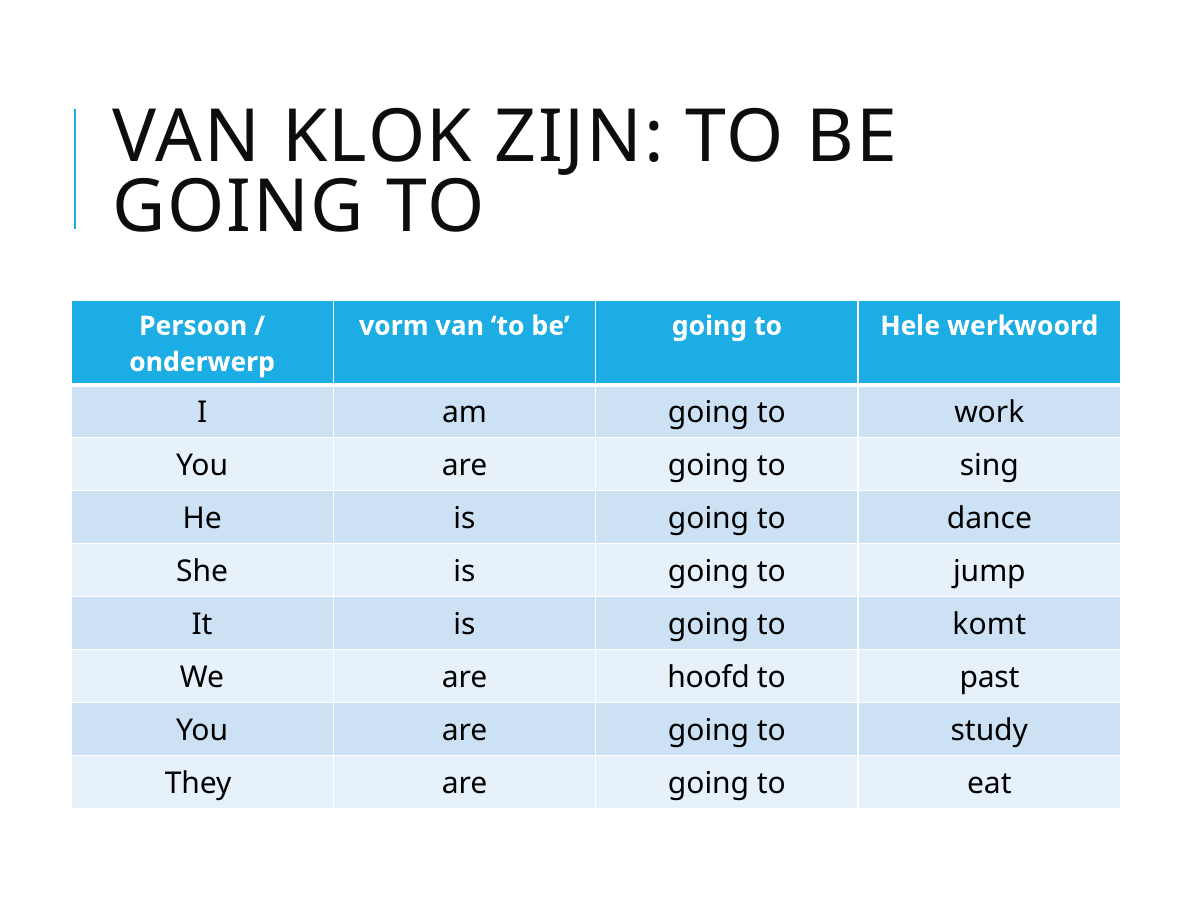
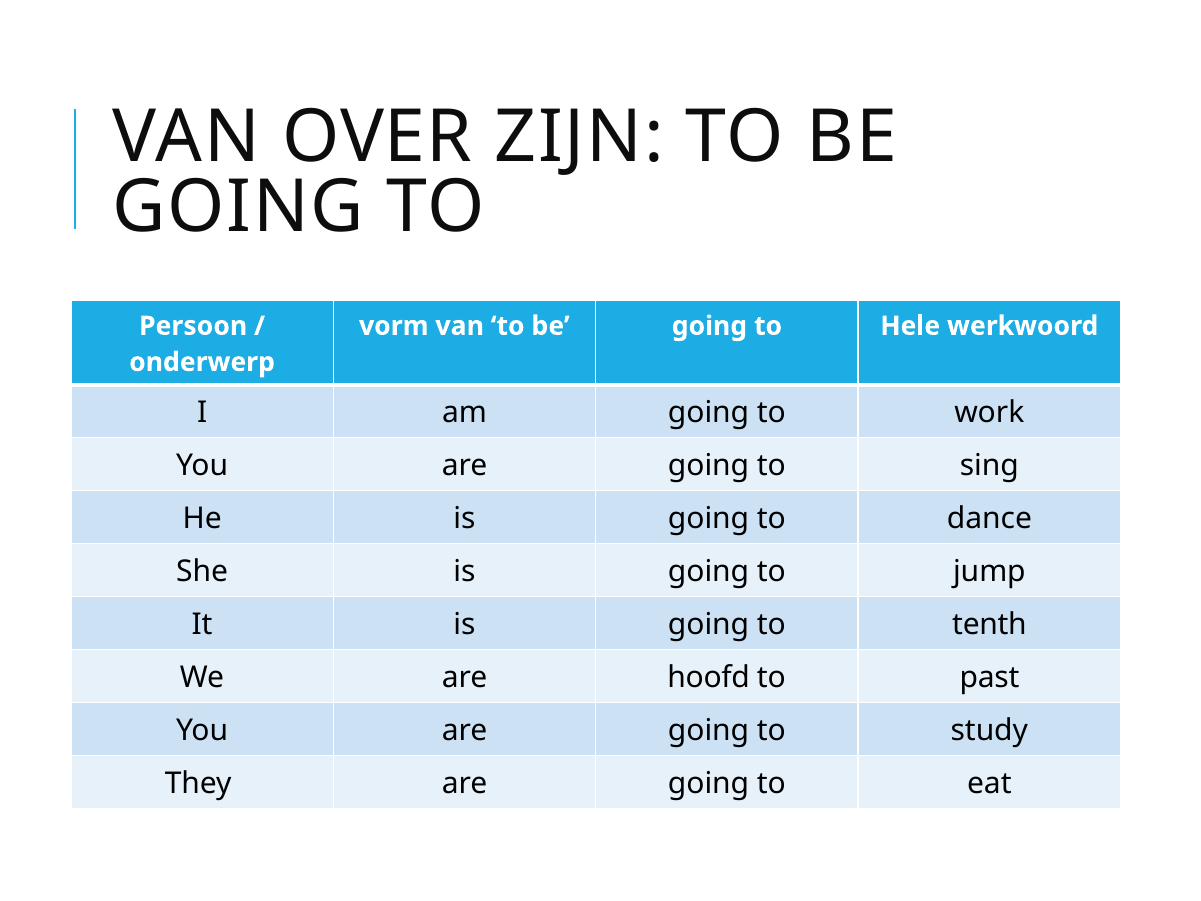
KLOK: KLOK -> OVER (377, 137)
komt: komt -> tenth (989, 624)
